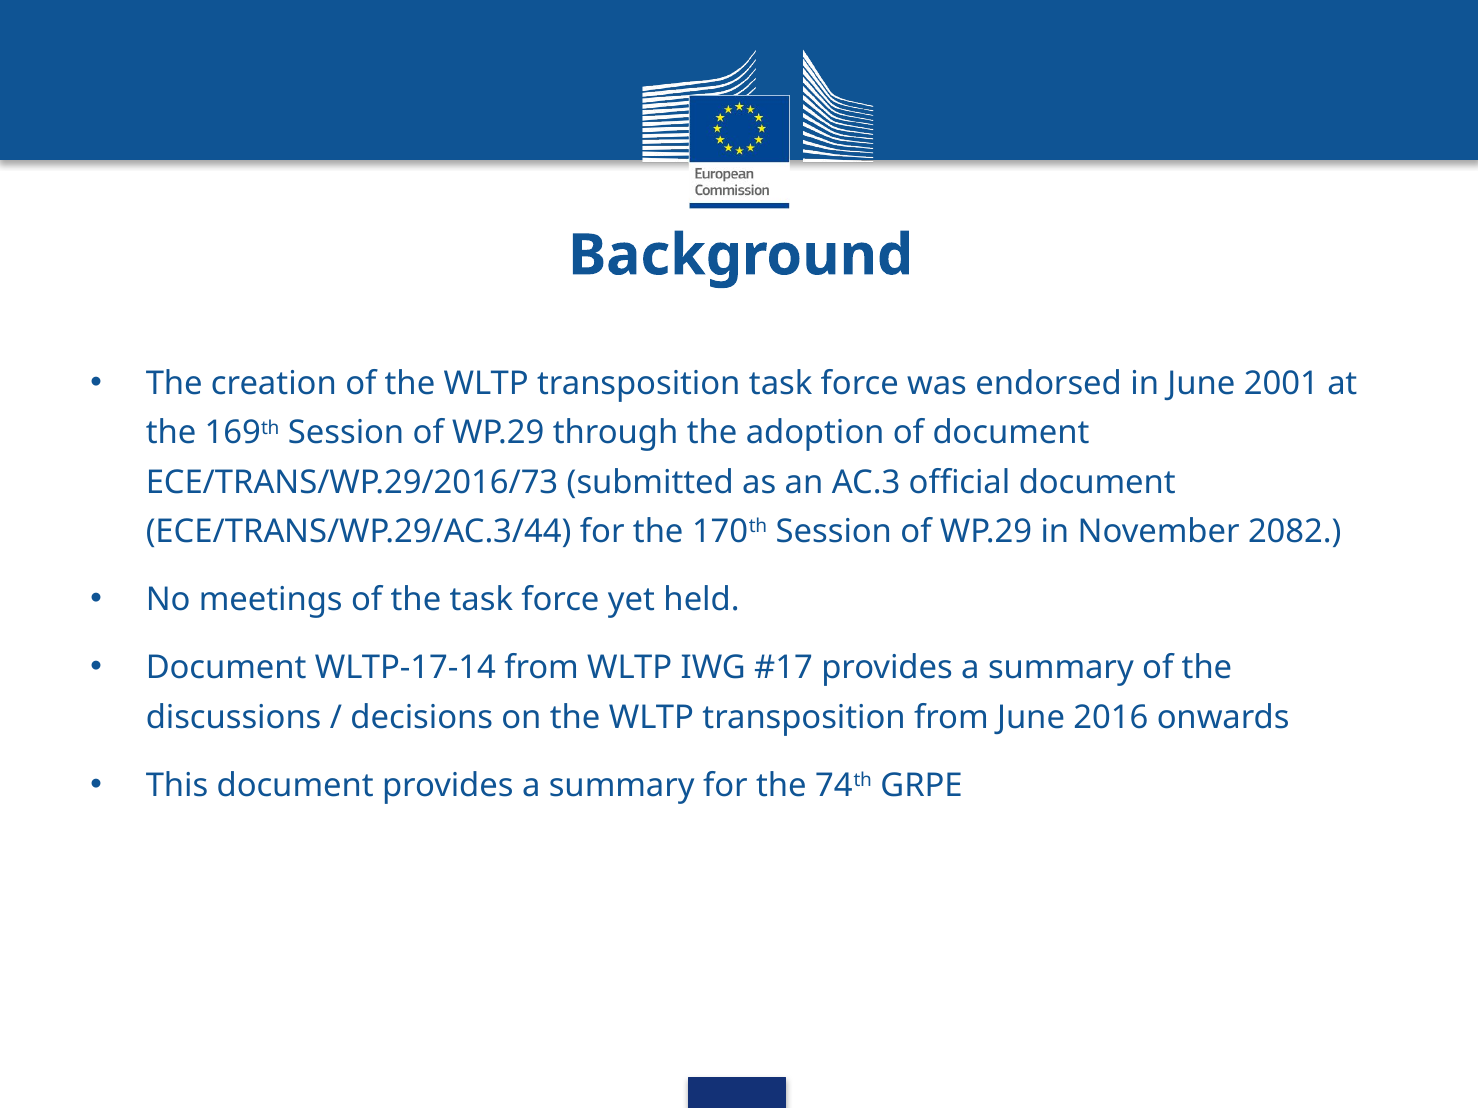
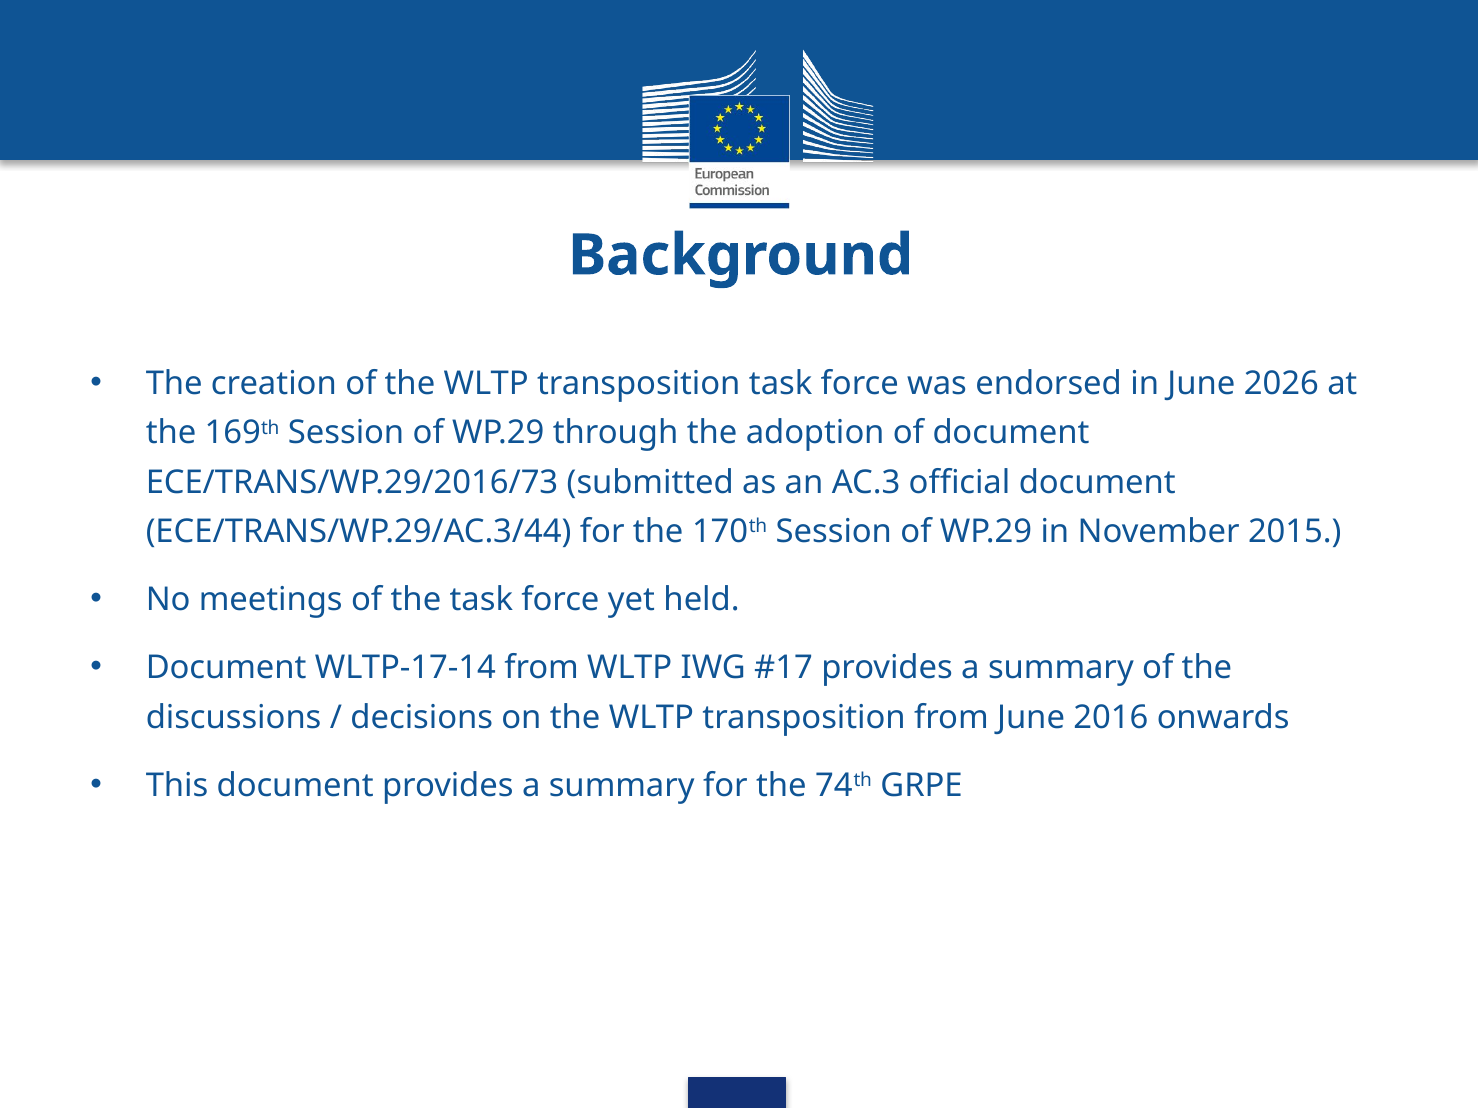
2001: 2001 -> 2026 (1281, 384)
2082: 2082 -> 2015 (1295, 532)
